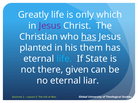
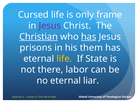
Greatly: Greatly -> Cursed (33, 15)
which: which -> frame (109, 15)
Christian underline: none -> present (39, 37)
planted: planted -> prisons (36, 48)
life colour: light blue -> yellow (64, 59)
given: given -> labor (77, 70)
